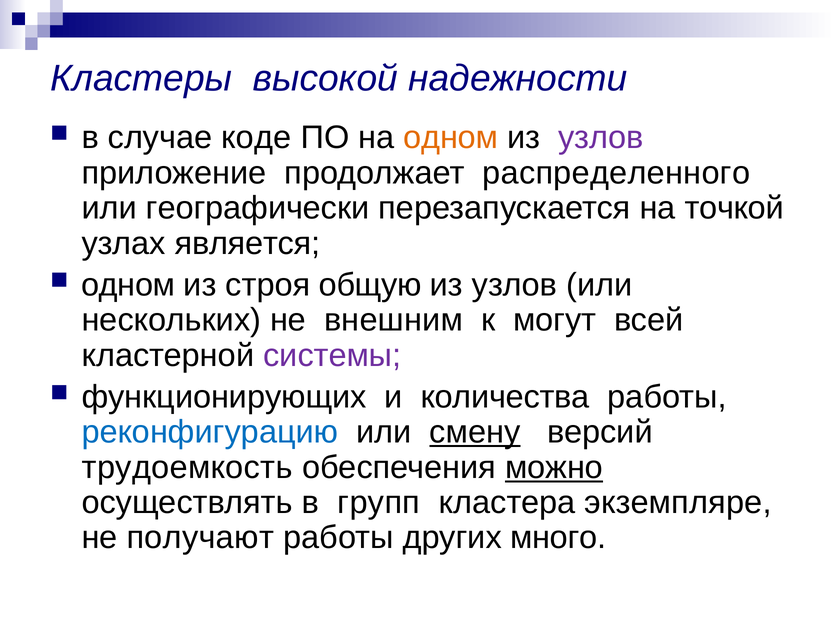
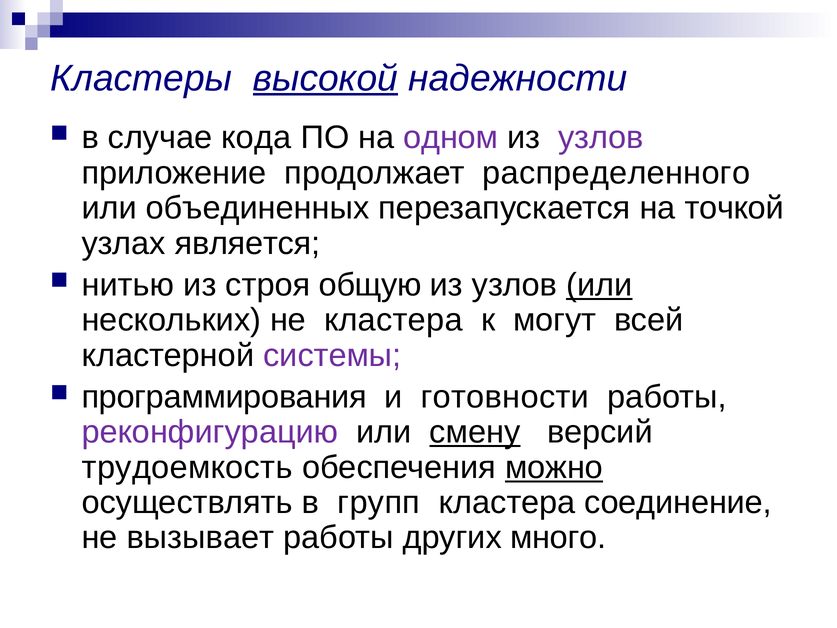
высокой underline: none -> present (325, 78)
коде: коде -> кода (256, 138)
одном colour: orange -> purple (451, 138)
географически: географически -> объединенных (258, 208)
одном: одном -> нитью (128, 285)
или underline: none -> present (599, 285)
не внешним: внешним -> кластера (393, 320)
функционирующих: функционирующих -> программирования (224, 397)
количества: количества -> готовности (505, 397)
реконфигурацию colour: blue -> purple (210, 432)
экземпляре: экземпляре -> соединение (678, 502)
получают: получают -> вызывает (200, 537)
